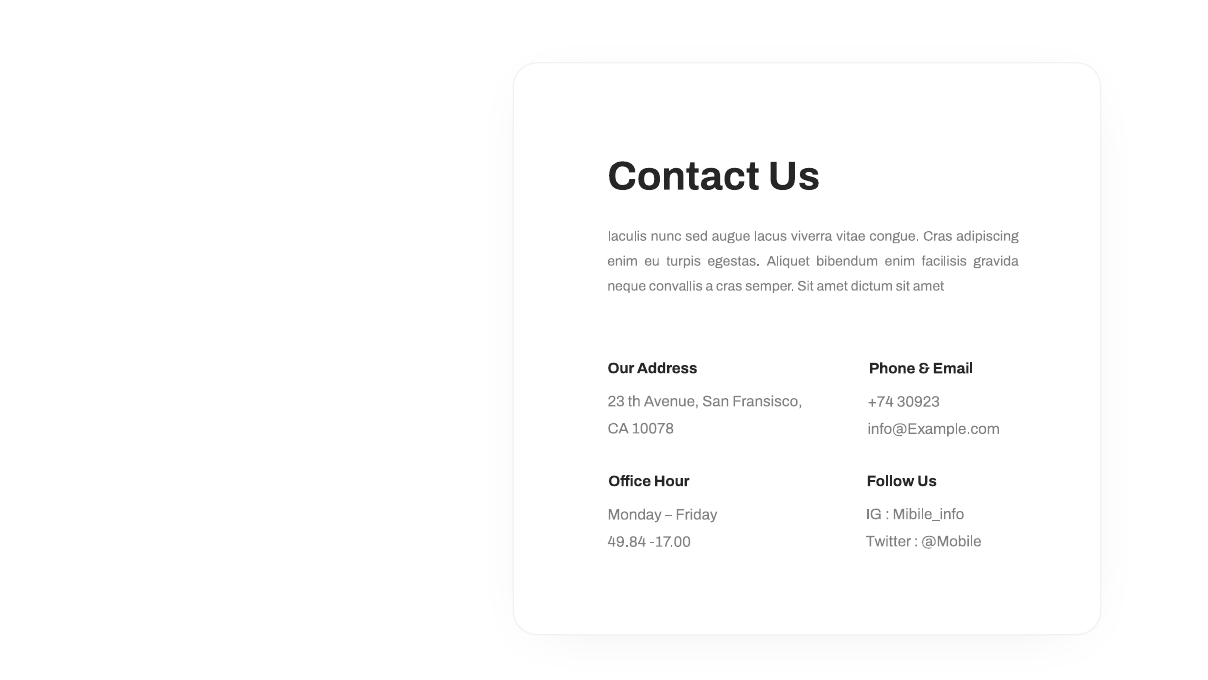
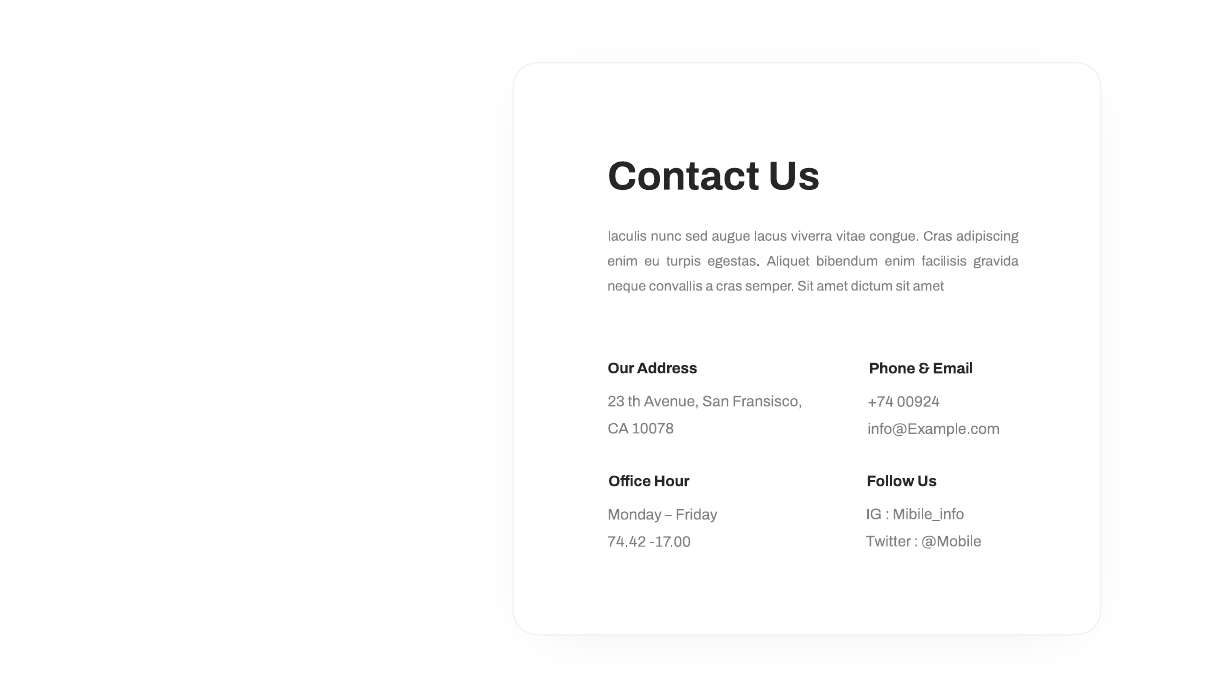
30923: 30923 -> 00924 (918, 401)
49.84: 49.84 -> 74.42 (627, 541)
